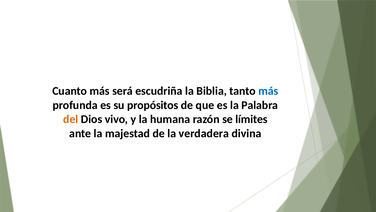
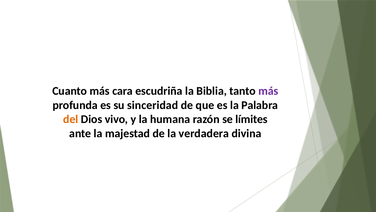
será: será -> cara (122, 91)
más colour: blue -> purple (268, 91)
propósitos: propósitos -> sinceridad (153, 105)
